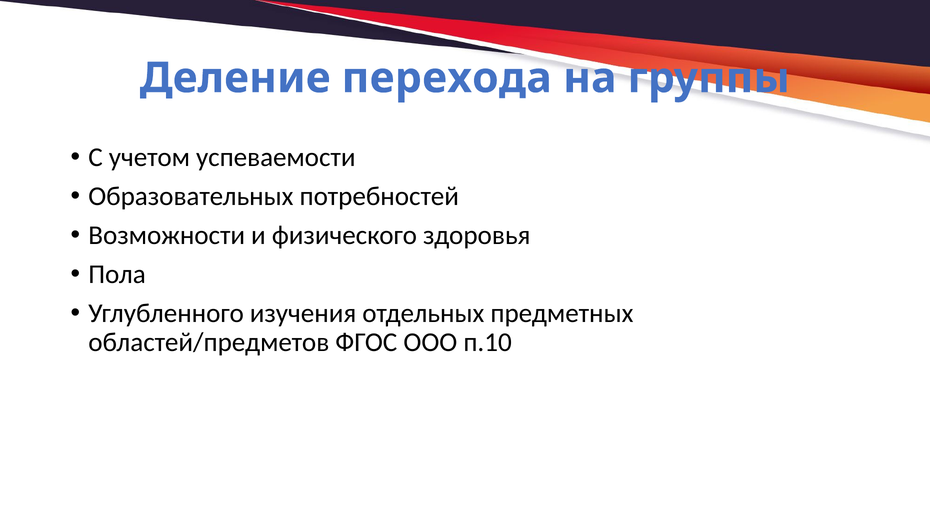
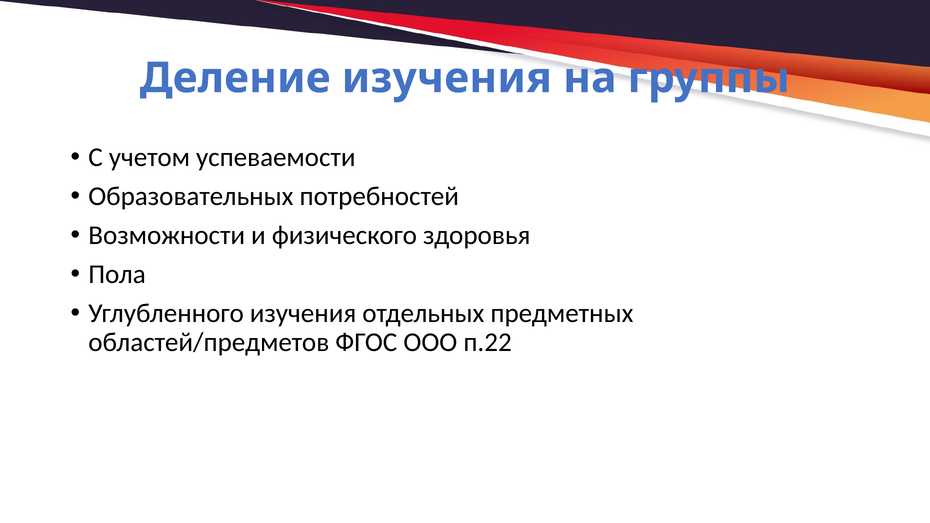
Деление перехода: перехода -> изучения (447, 78)
п.10: п.10 -> п.22 (488, 343)
